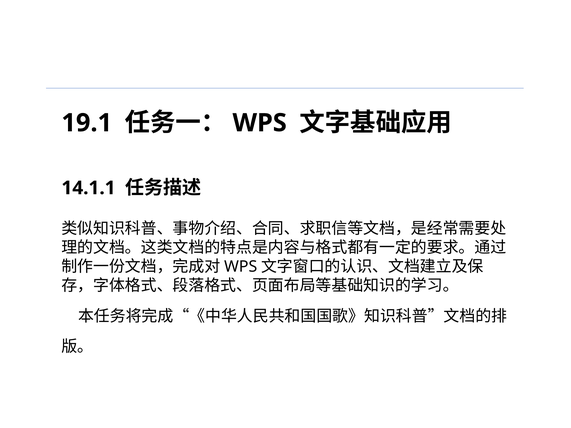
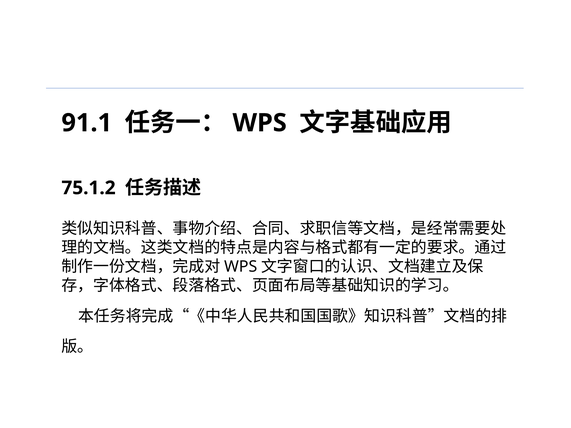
19.1: 19.1 -> 91.1 (87, 123)
14.1.1: 14.1.1 -> 75.1.2 (89, 188)
